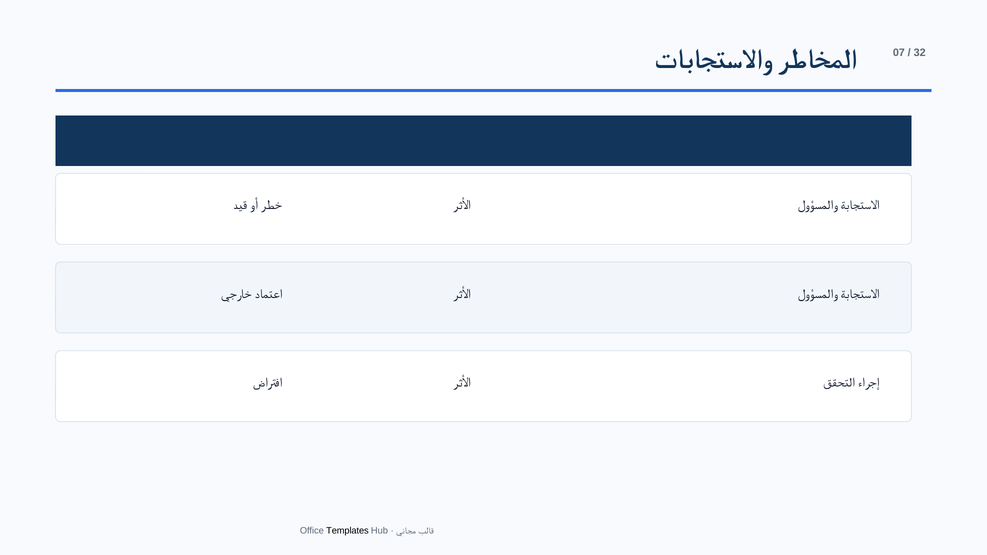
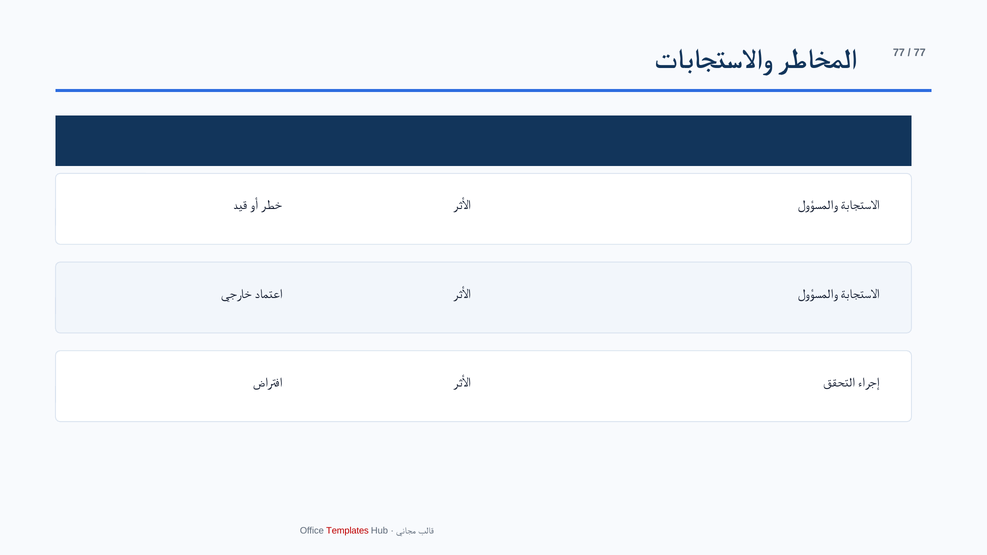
07: 07 -> 77 (899, 53)
32: 32 -> 77 (920, 53)
Templates colour: black -> red (347, 531)
